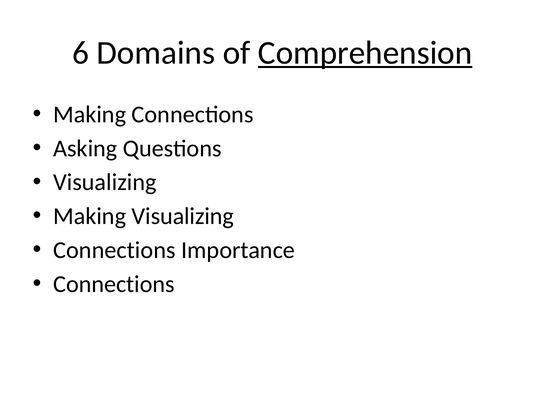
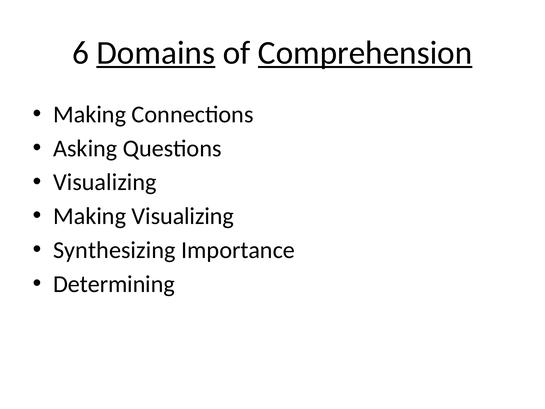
Domains underline: none -> present (156, 53)
Connections: Connections -> Synthesizing (114, 250)
Connections: Connections -> Determining (114, 284)
